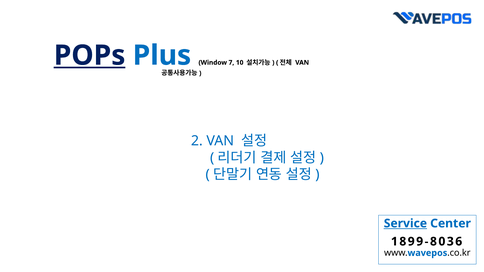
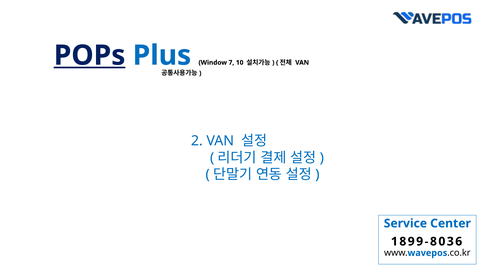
Service underline: present -> none (405, 224)
